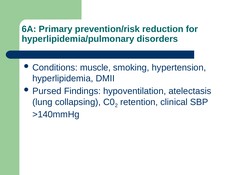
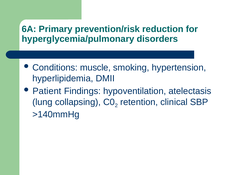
hyperlipidemia/pulmonary: hyperlipidemia/pulmonary -> hyperglycemia/pulmonary (78, 39)
Pursed: Pursed -> Patient (47, 91)
